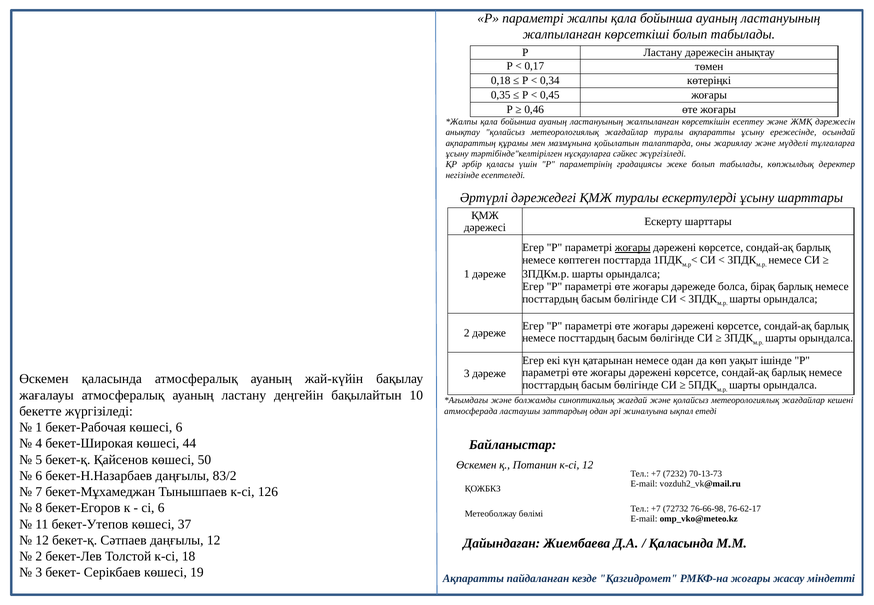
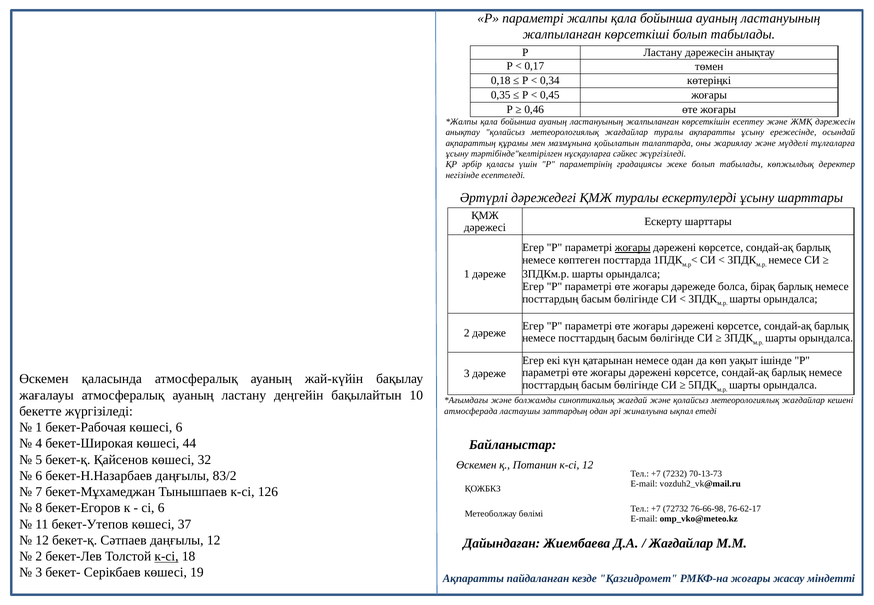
50: 50 -> 32 (204, 460)
Қаласында: Қаласында -> Жағдайлар (681, 543)
к-сі underline: none -> present (167, 556)
